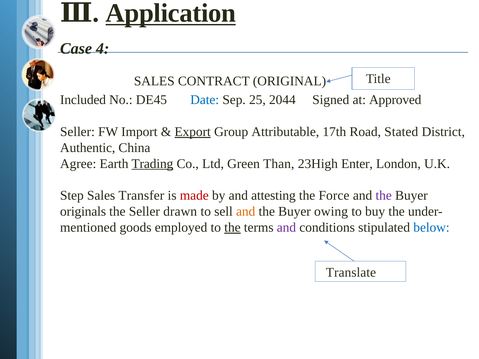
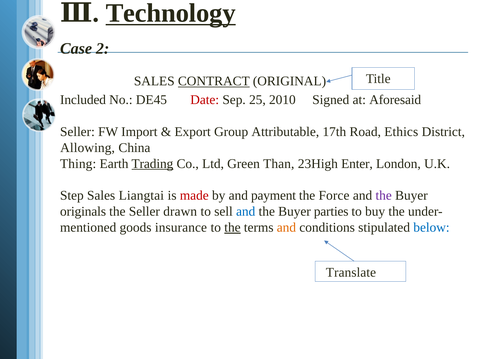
Application: Application -> Technology (171, 13)
4: 4 -> 2 (103, 48)
CONTRACT underline: none -> present (214, 81)
Date colour: blue -> red (205, 100)
2044: 2044 -> 2010 (282, 100)
Approved: Approved -> Aforesaid (395, 100)
Export underline: present -> none (193, 132)
Stated: Stated -> Ethics (401, 132)
Authentic: Authentic -> Allowing (88, 148)
Agree: Agree -> Thing (78, 164)
Transfer: Transfer -> Liangtai (141, 196)
attesting: attesting -> payment (274, 196)
and colour: orange -> blue (246, 212)
owing: owing -> parties (331, 212)
employed: employed -> insurance (181, 228)
and colour: purple -> orange (286, 228)
